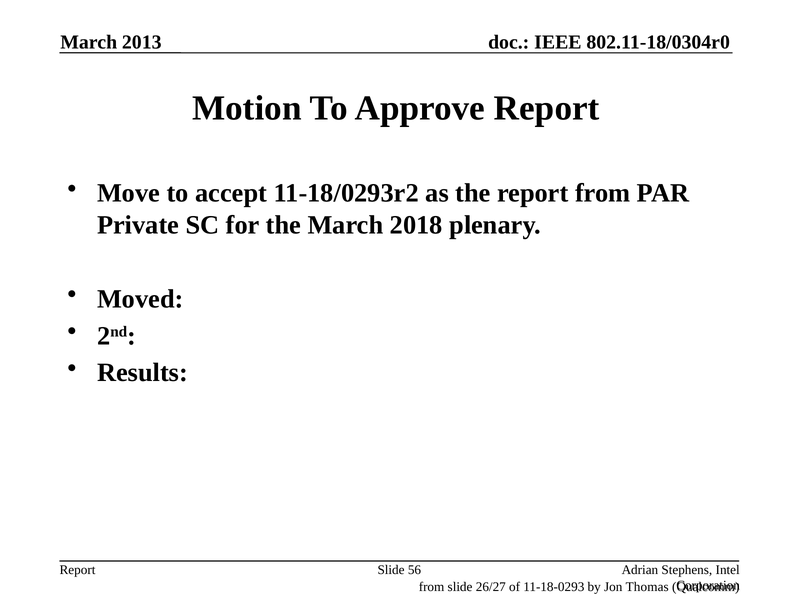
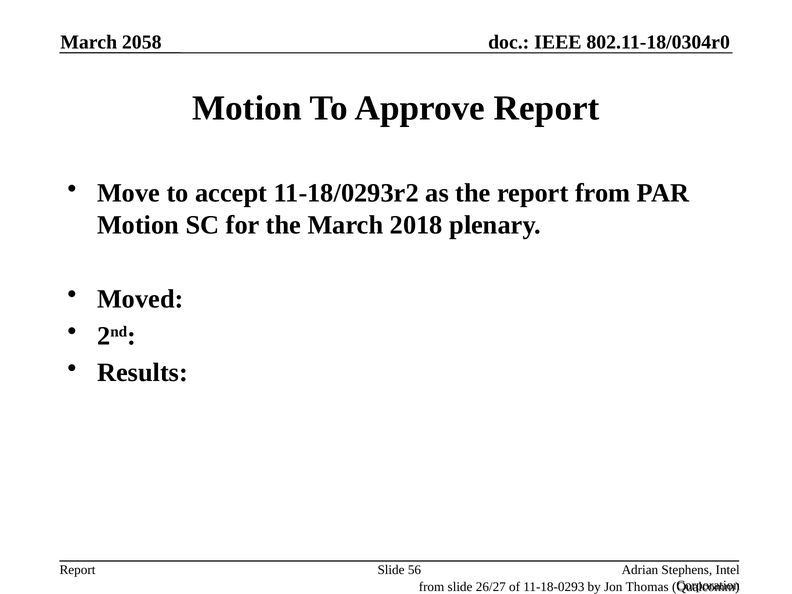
2013: 2013 -> 2058 (142, 42)
Private: Private -> Motion (138, 225)
